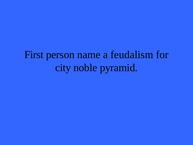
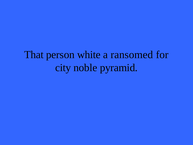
First: First -> That (34, 55)
name: name -> white (89, 55)
feudalism: feudalism -> ransomed (132, 55)
